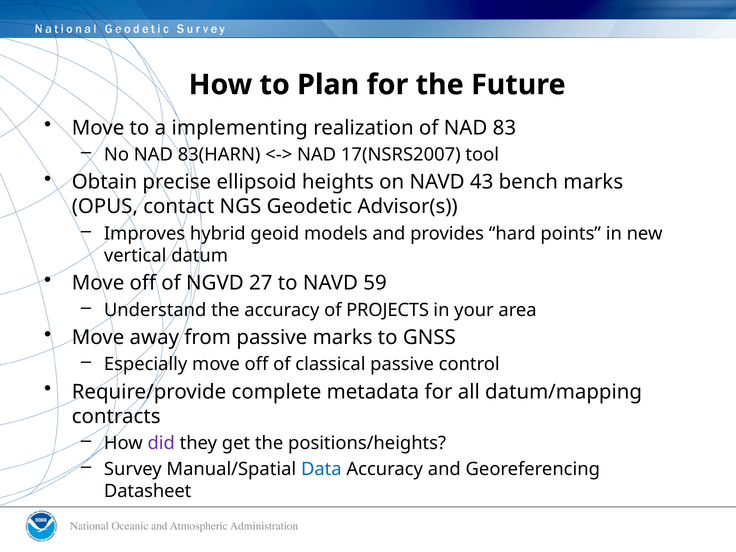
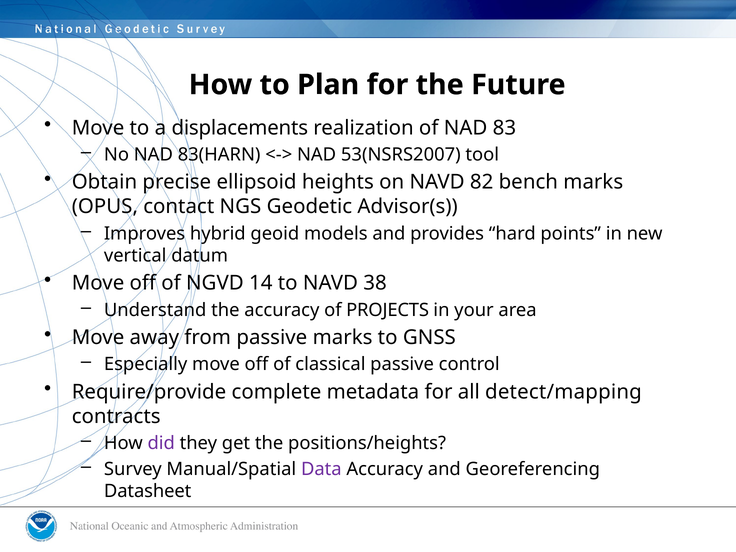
implementing: implementing -> displacements (240, 128)
17(NSRS2007: 17(NSRS2007 -> 53(NSRS2007 (401, 155)
43: 43 -> 82 (482, 182)
27: 27 -> 14 (261, 283)
59: 59 -> 38 (375, 283)
datum/mapping: datum/mapping -> detect/mapping (563, 392)
Data colour: blue -> purple (321, 469)
